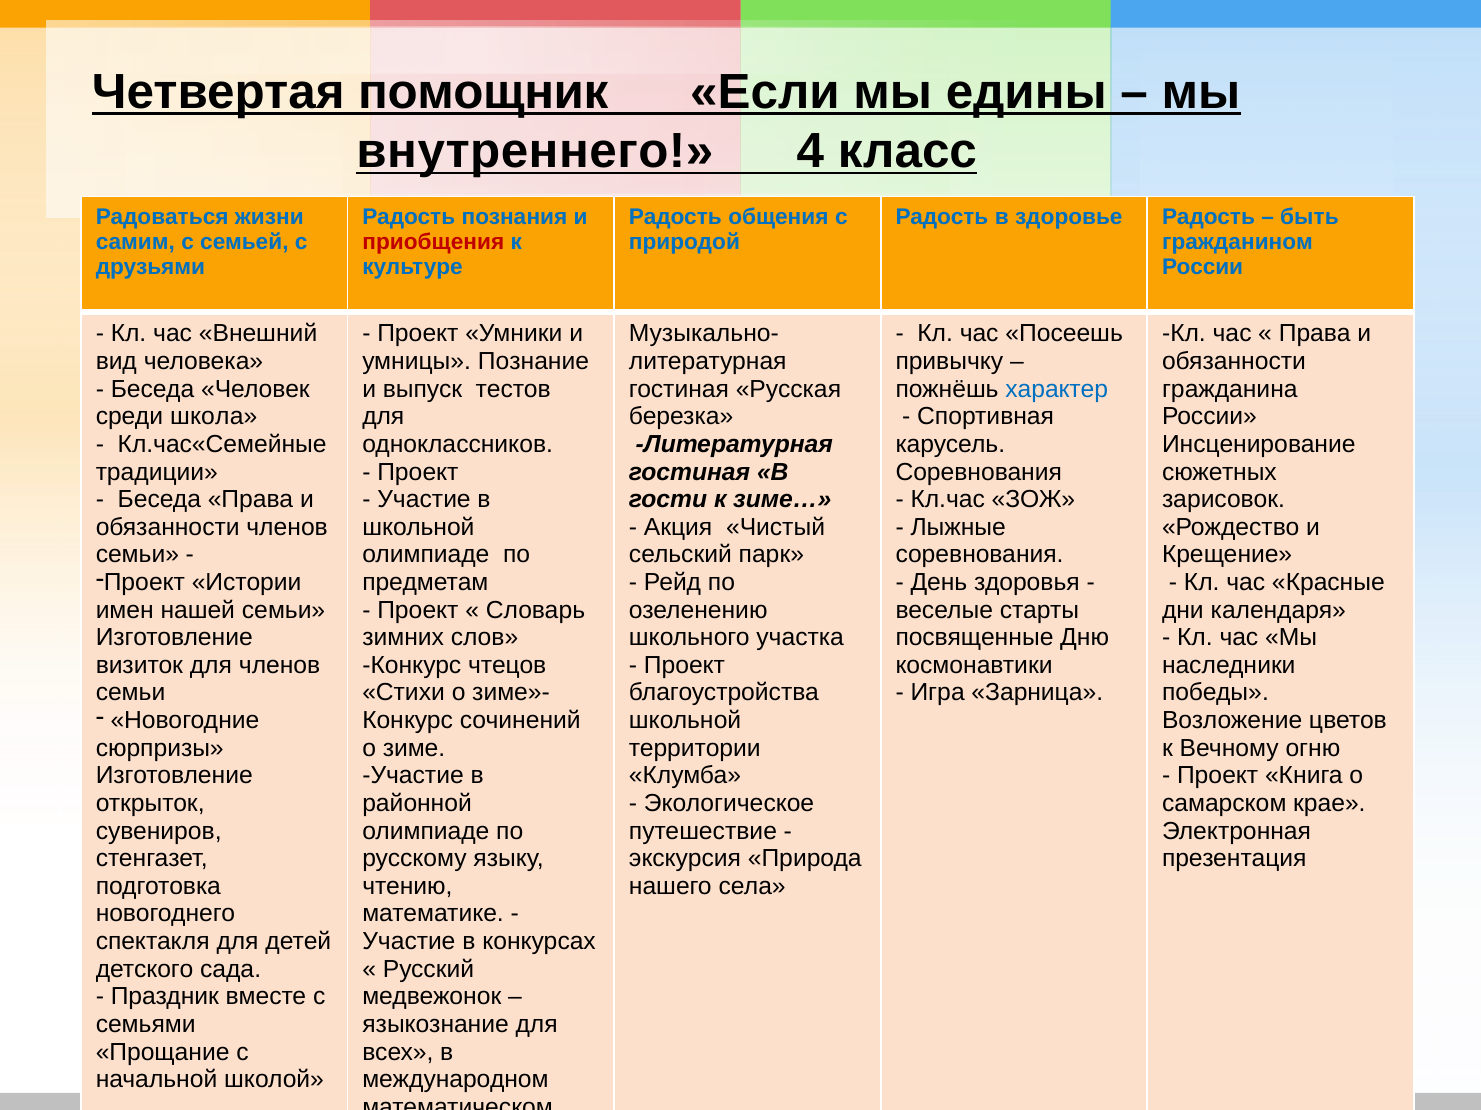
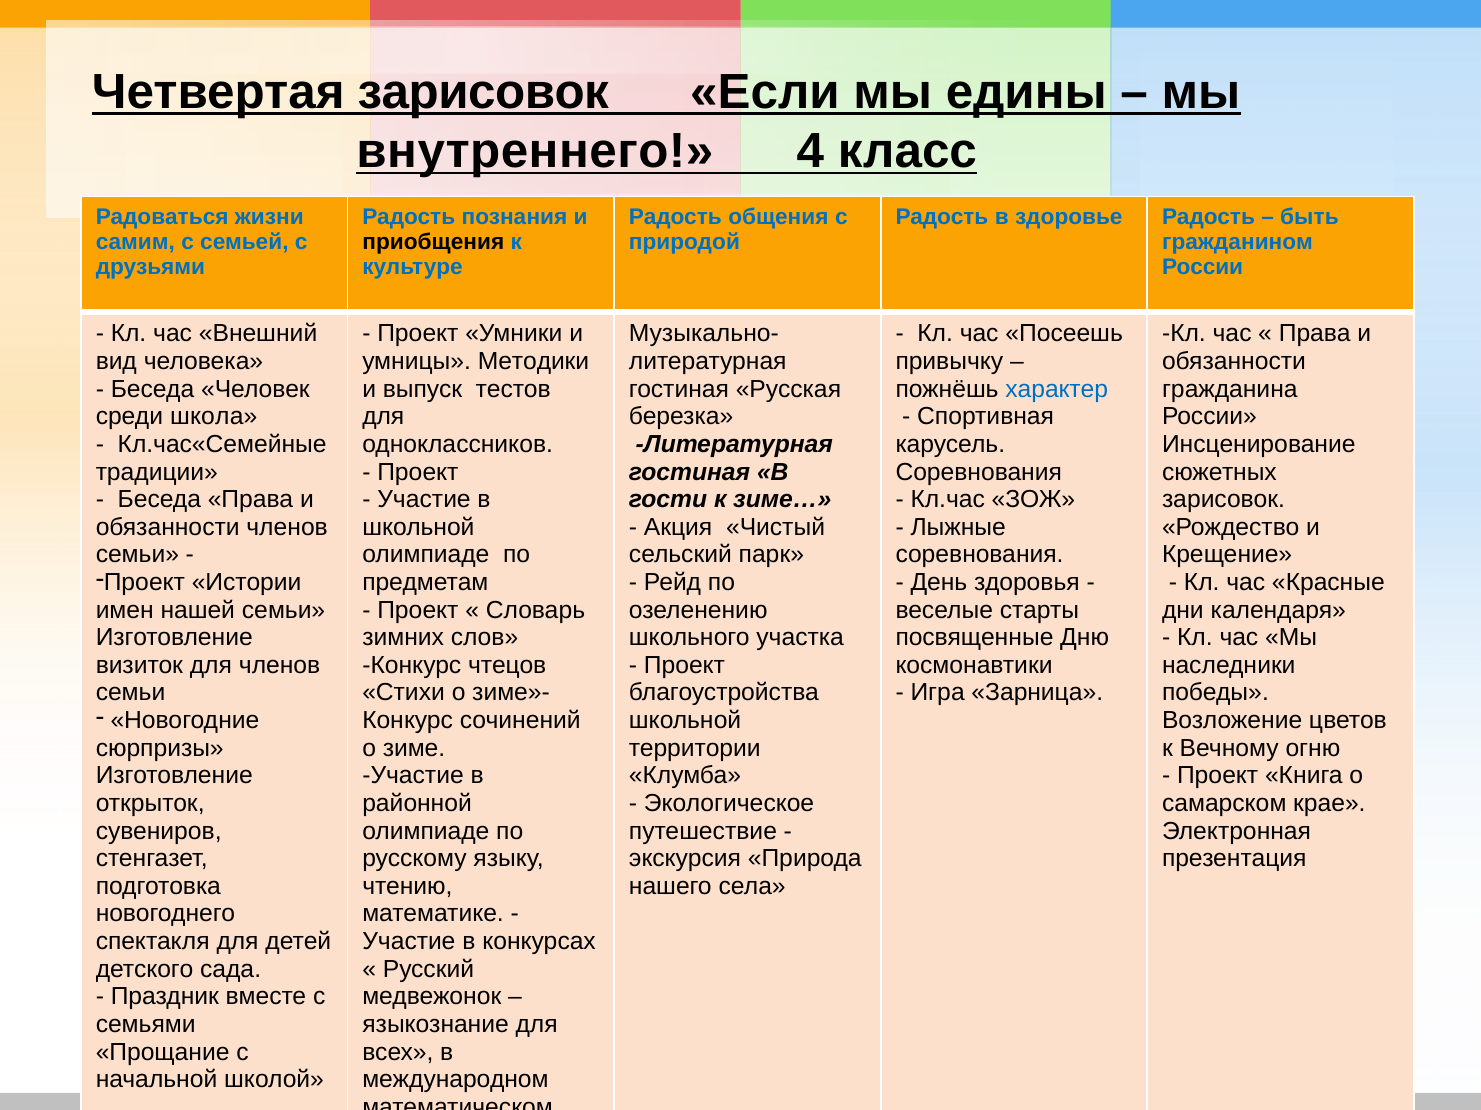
Четвертая помощник: помощник -> зарисовок (483, 92)
приобщения colour: red -> black (433, 242)
Познание: Познание -> Методики (534, 362)
